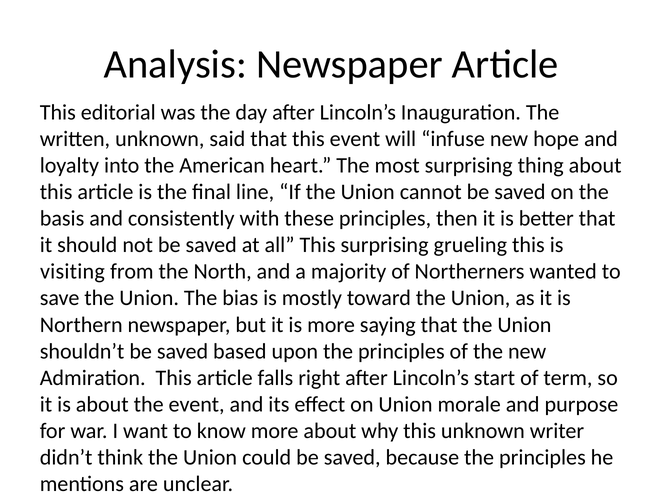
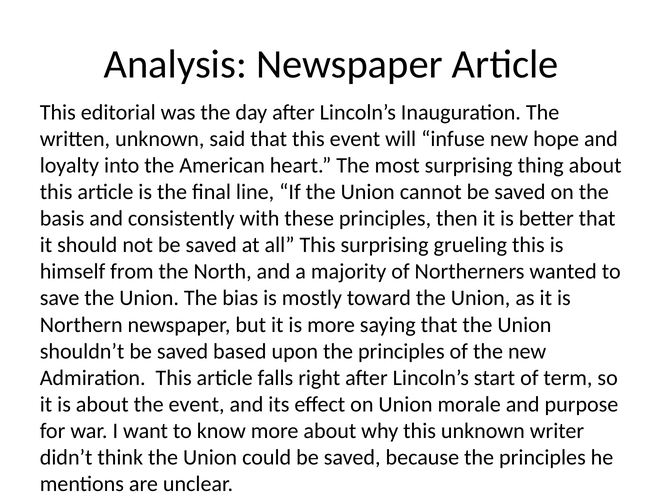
visiting: visiting -> himself (73, 271)
